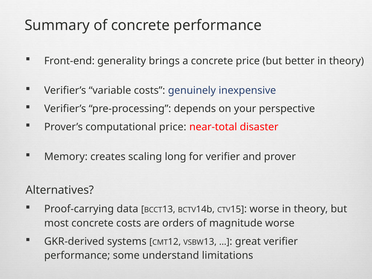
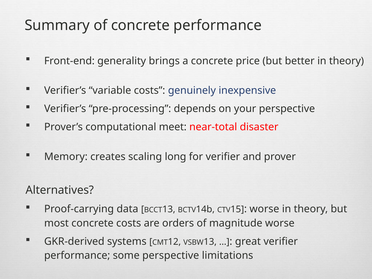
computational price: price -> meet (173, 127)
some understand: understand -> perspective (171, 256)
